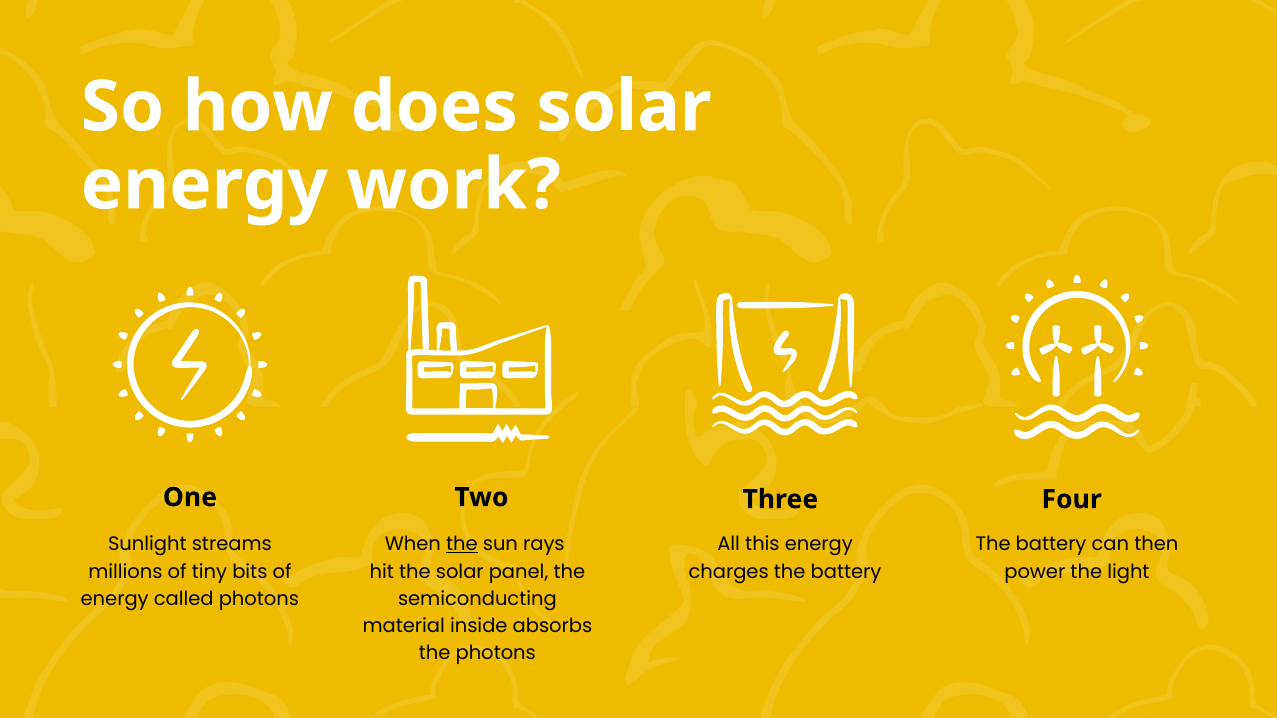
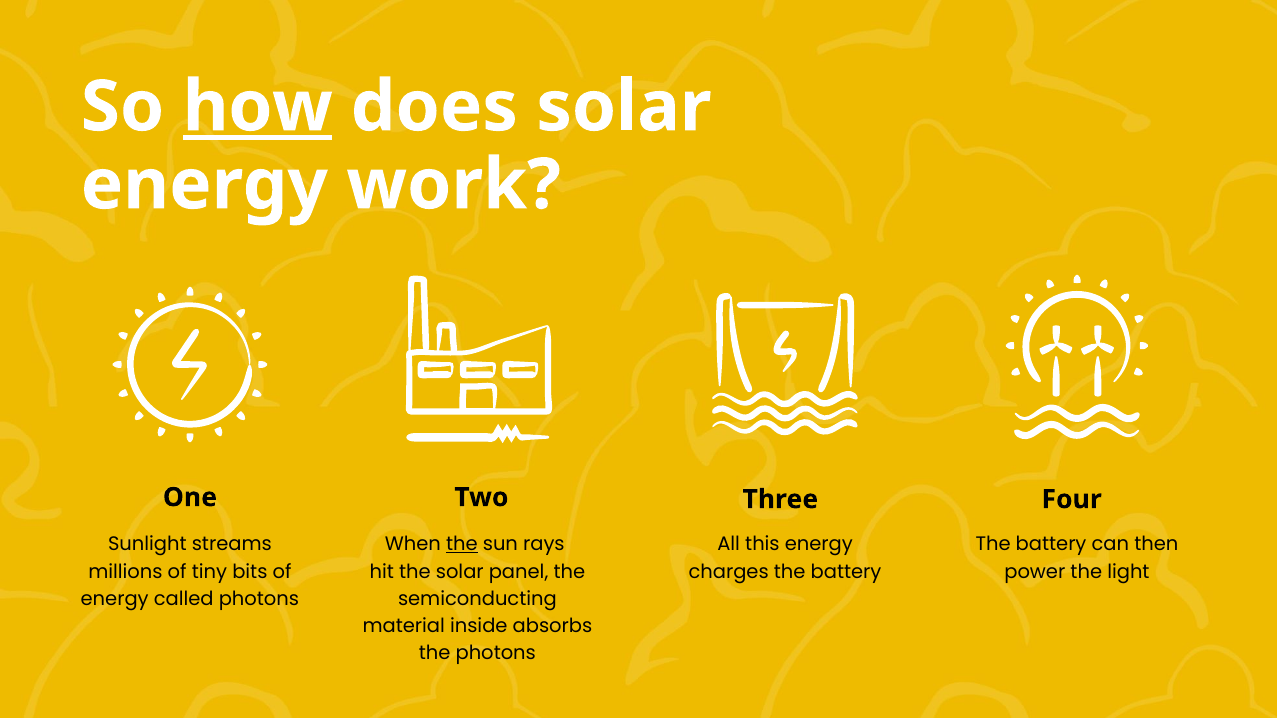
how underline: none -> present (258, 107)
